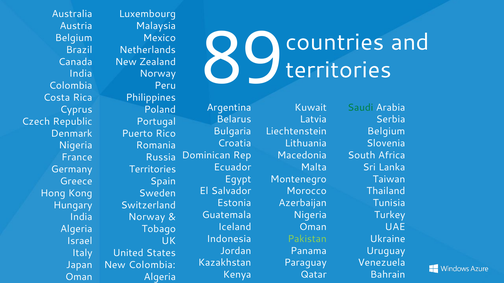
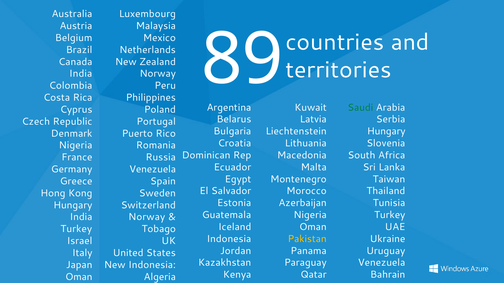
Belgium: Belgium -> Hungary (386, 132)
Territories: Territories -> Venezuela (153, 170)
Algeria: Algeria -> Turkey (76, 229)
Pakistan colour: light green -> yellow (307, 239)
New Colombia: Colombia -> Indonesia (152, 265)
